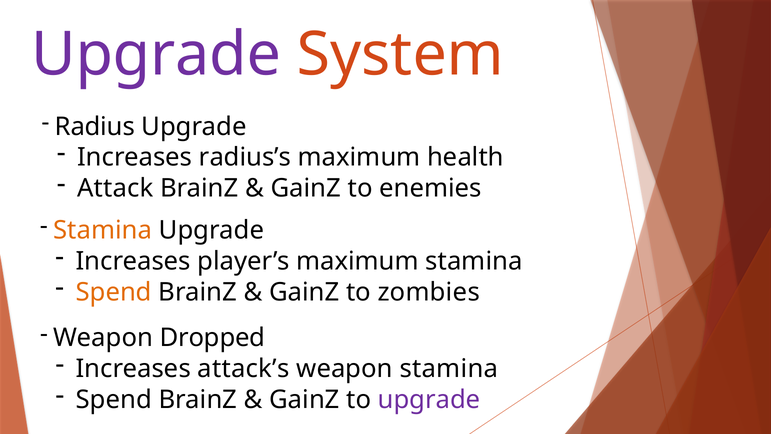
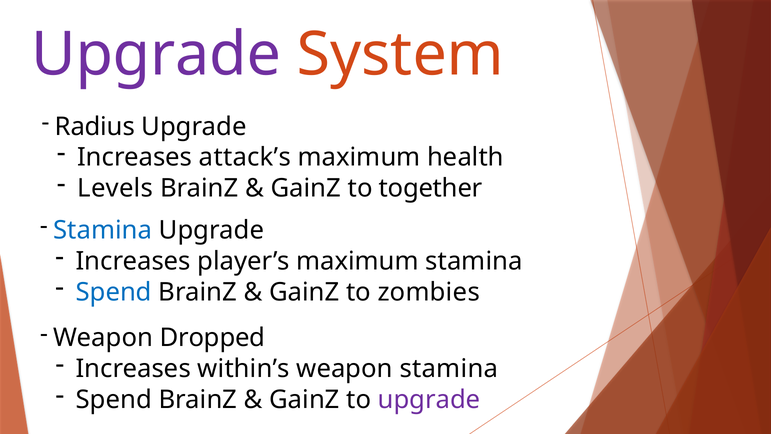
radius’s: radius’s -> attack’s (245, 157)
Attack: Attack -> Levels (115, 188)
enemies: enemies -> together (431, 188)
Stamina colour: orange -> blue (103, 230)
Spend colour: orange -> blue (114, 292)
attack’s: attack’s -> within’s (244, 369)
